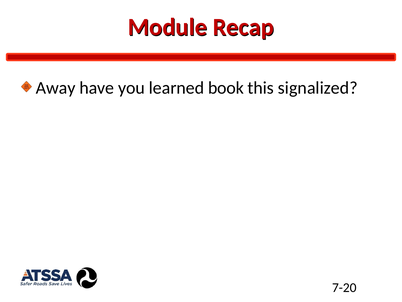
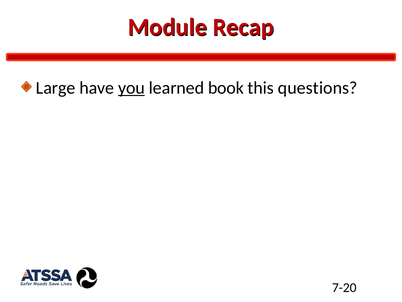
Away: Away -> Large (56, 88)
you underline: none -> present (131, 88)
signalized: signalized -> questions (318, 88)
